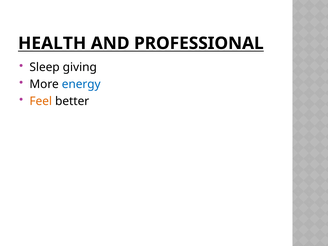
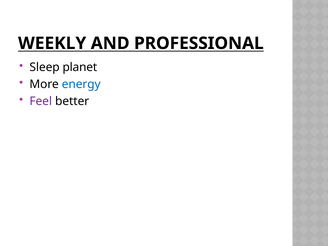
HEALTH: HEALTH -> WEEKLY (52, 43)
giving: giving -> planet (80, 67)
Feel colour: orange -> purple (41, 101)
